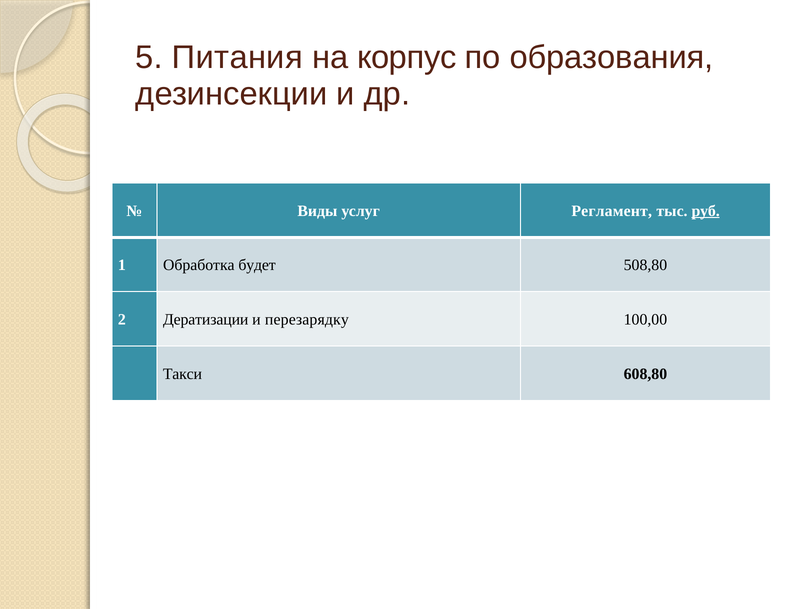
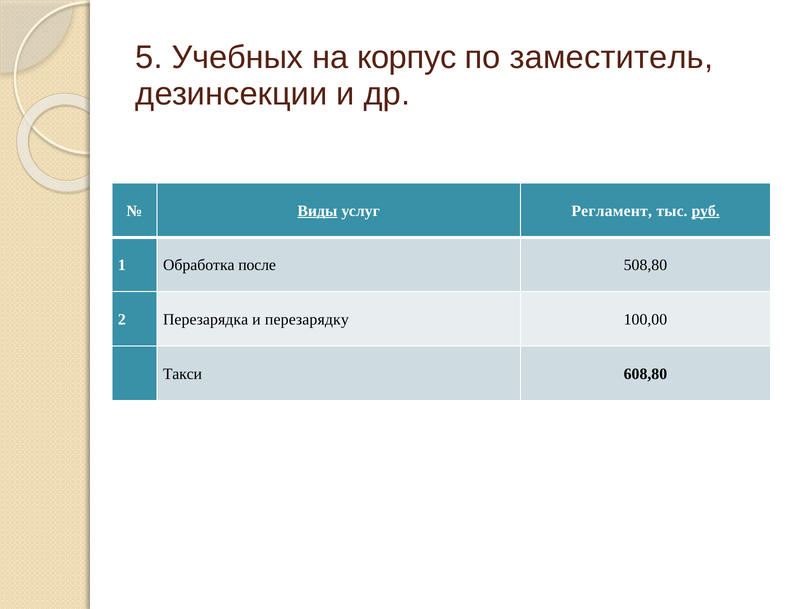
Питания: Питания -> Учебных (238, 57)
образования: образования -> заместитель (611, 57)
Виды underline: none -> present (317, 211)
будет: будет -> после (257, 265)
Дератизации: Дератизации -> Перезарядка (206, 320)
